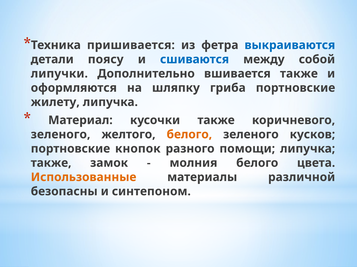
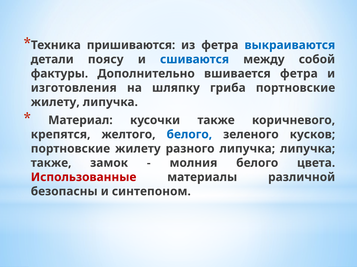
пришивается: пришивается -> пришиваются (131, 45)
липучки: липучки -> фактуры (59, 74)
вшивается также: также -> фетра (299, 74)
оформляются: оформляются -> изготовления (74, 88)
зеленого: зеленого -> крепятся (61, 135)
белого colour: orange -> blue (189, 135)
кнопок: кнопок -> жилету (138, 149)
разного помощи: помощи -> липучка (247, 149)
Использованные colour: orange -> red (84, 178)
